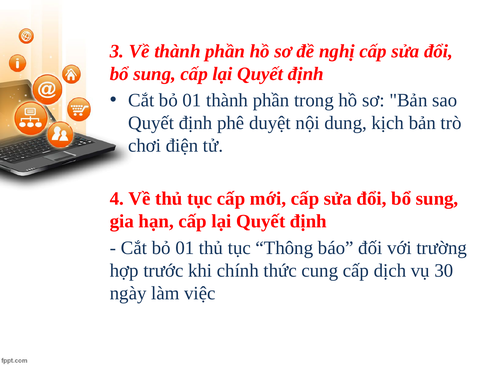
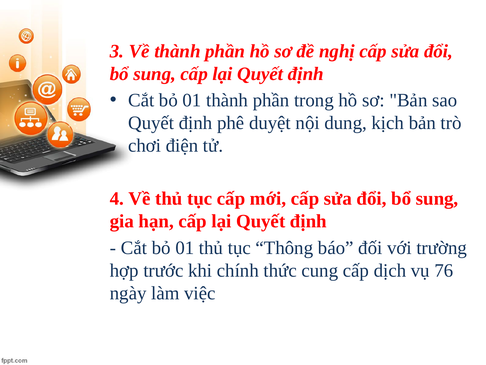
30: 30 -> 76 (444, 270)
